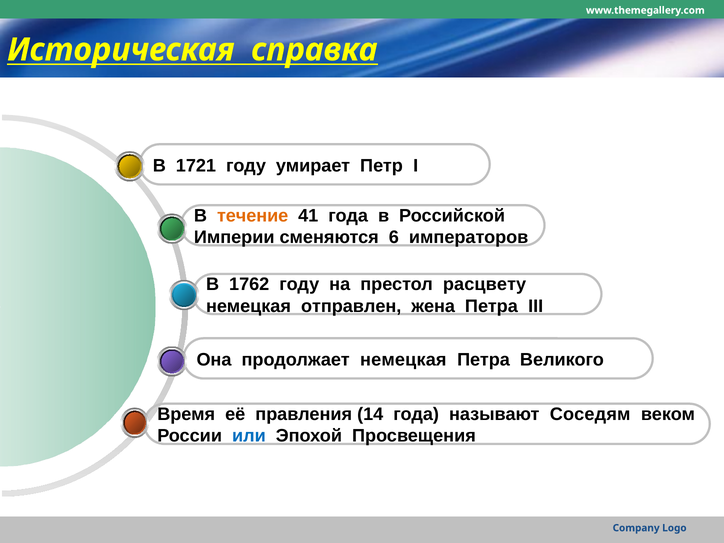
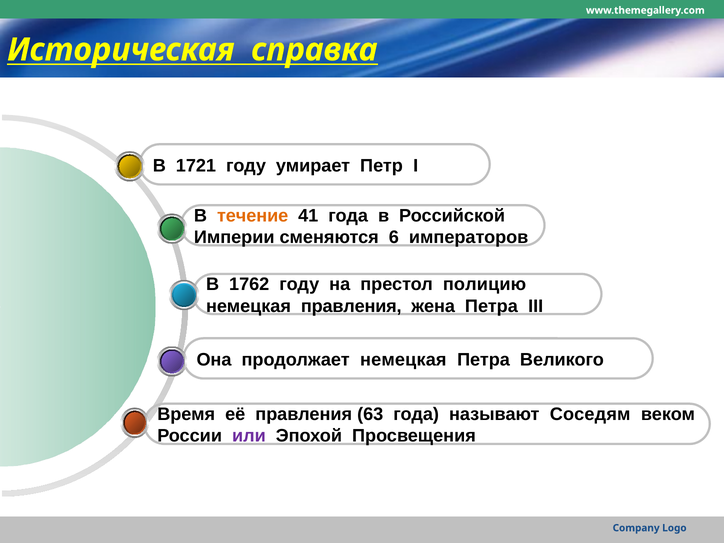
расцвету: расцвету -> полицию (485, 284)
отправлен: отправлен -> правления (351, 306)
14: 14 -> 63 (370, 414)
или colour: blue -> purple (249, 436)
